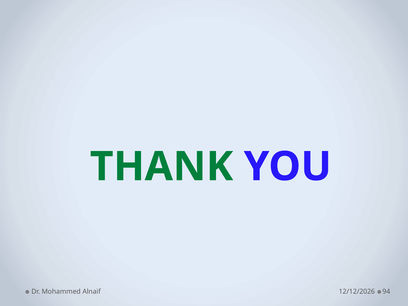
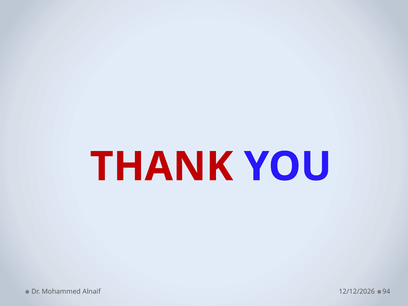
THANK colour: green -> red (162, 167)
